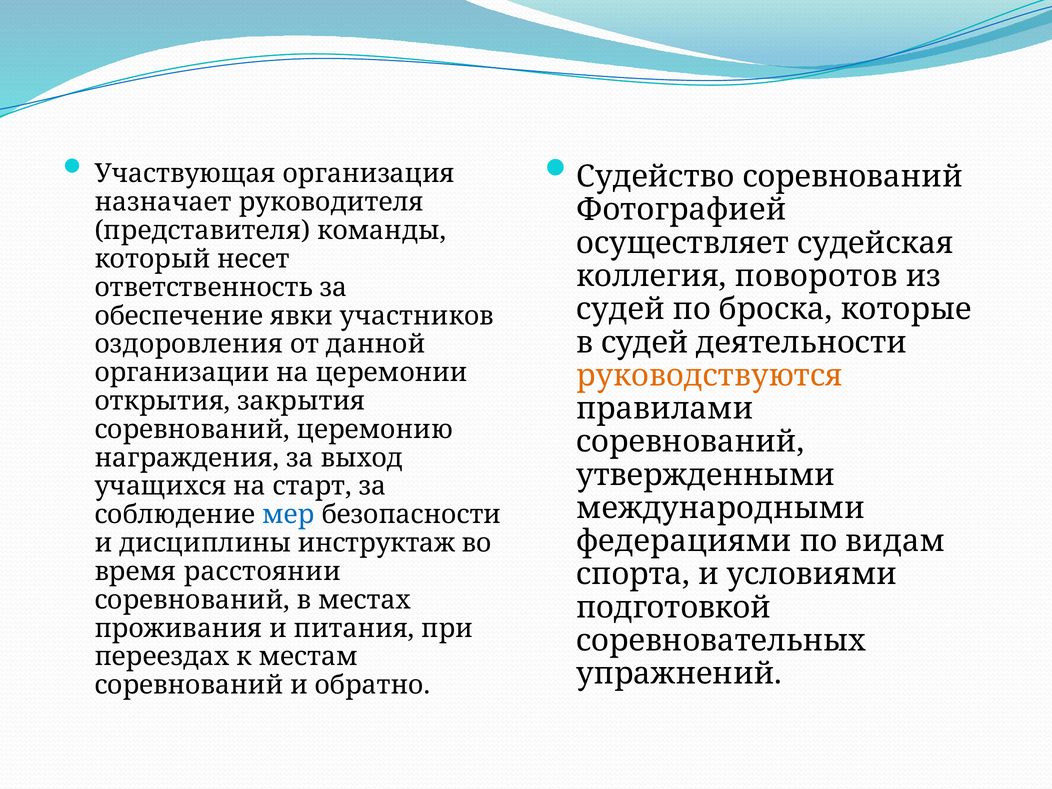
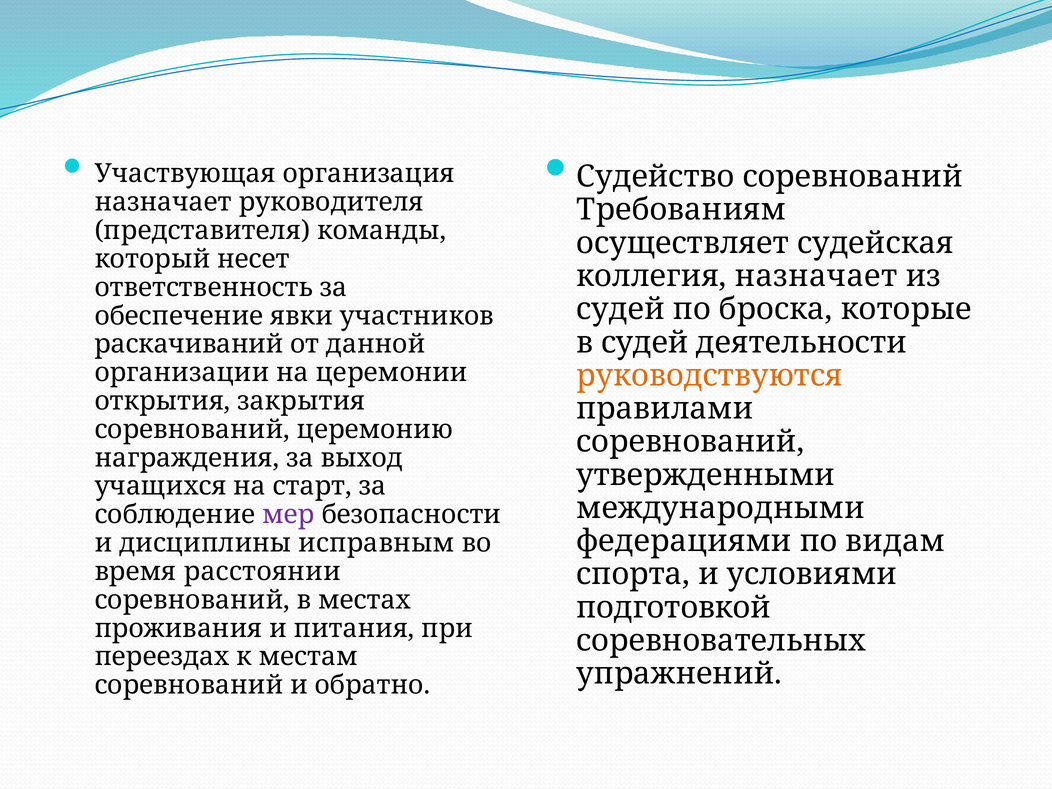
Фотографией: Фотографией -> Требованиям (681, 210)
коллегия поворотов: поворотов -> назначает (816, 276)
оздоровления: оздоровления -> раскачиваний (189, 344)
мер colour: blue -> purple (288, 515)
инструктаж: инструктаж -> исправным (376, 543)
